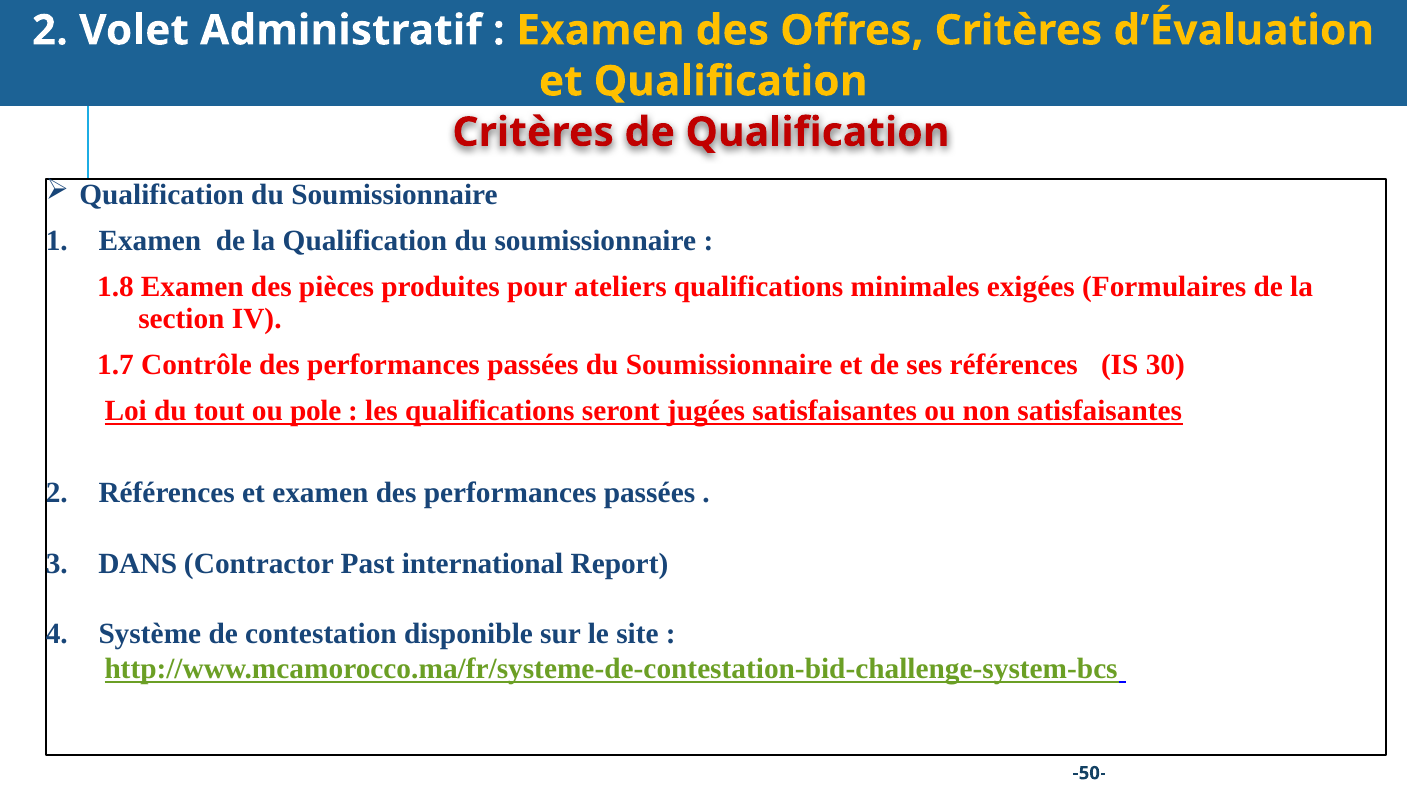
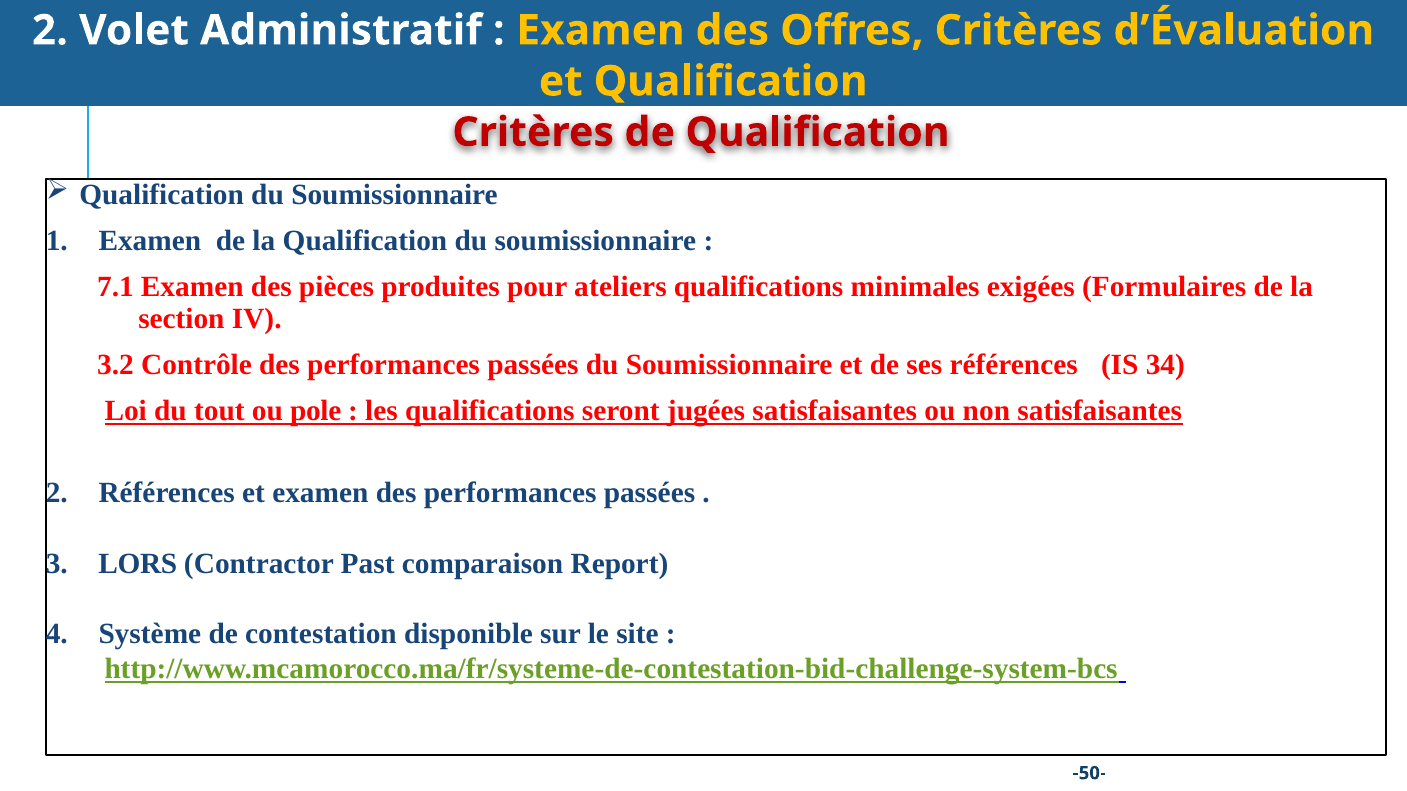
1.8: 1.8 -> 7.1 (115, 287)
1.7: 1.7 -> 3.2 (115, 365)
30: 30 -> 34 (1165, 365)
DANS: DANS -> LORS (138, 564)
international: international -> comparaison (483, 564)
